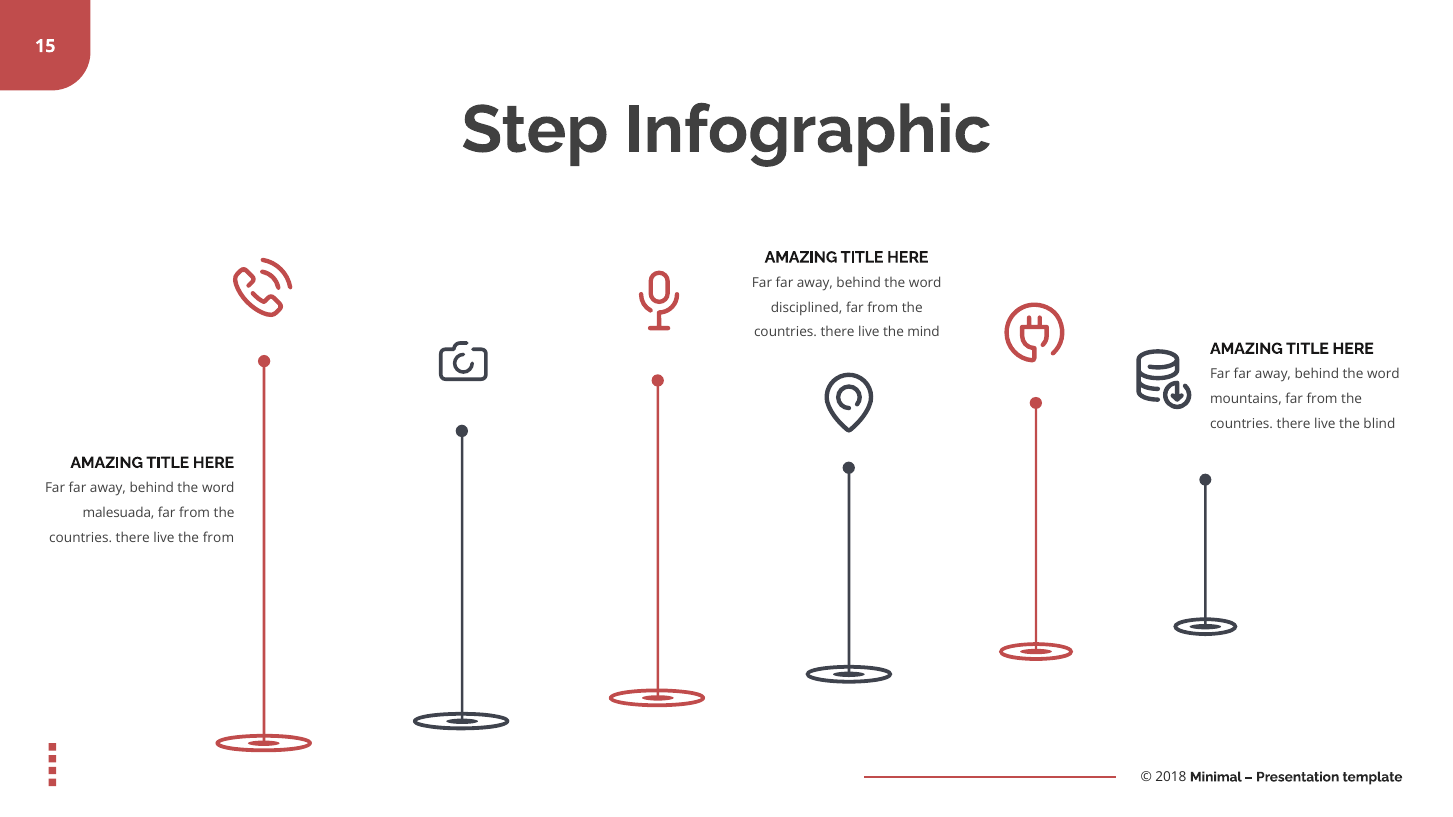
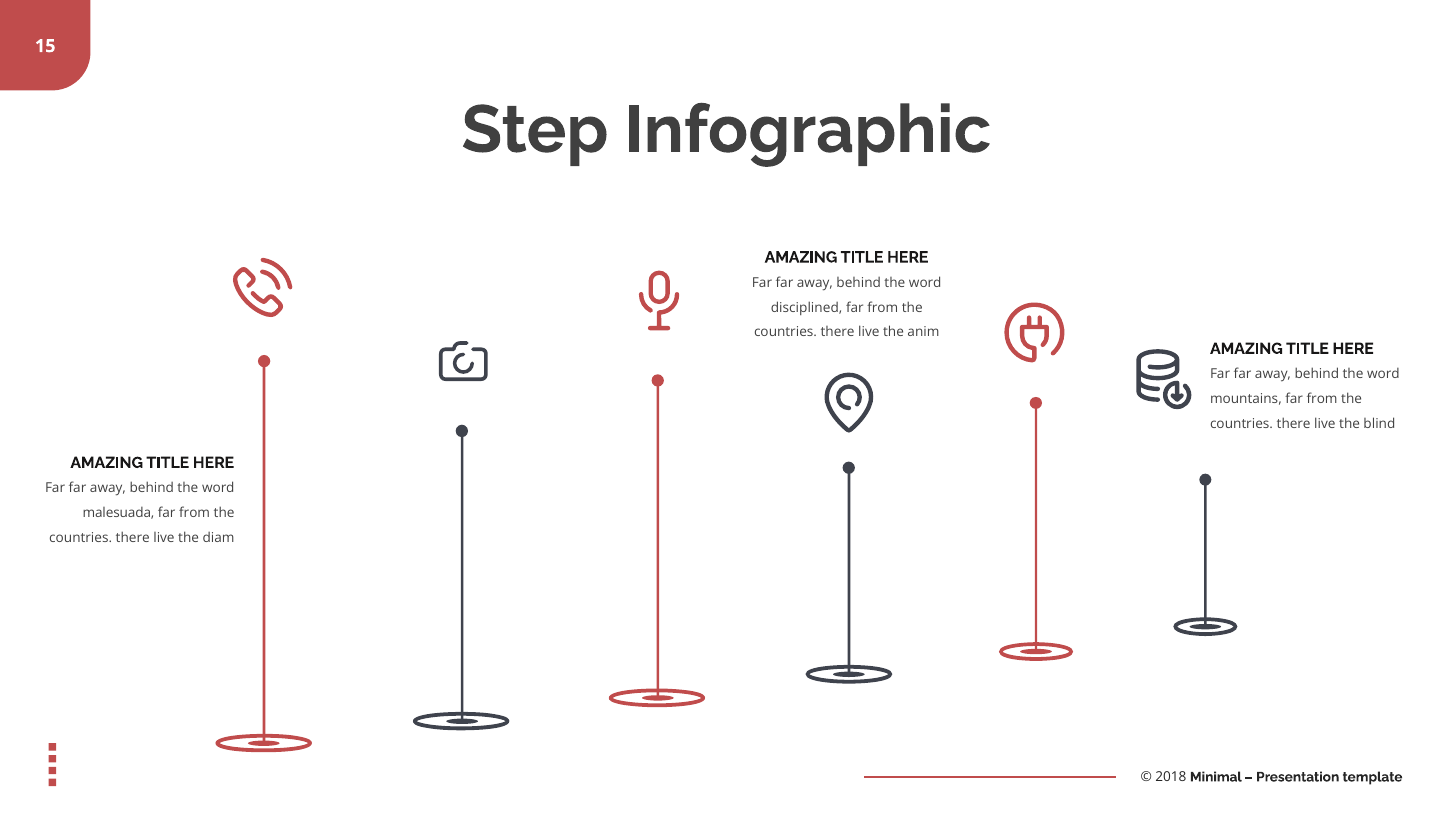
mind: mind -> anim (923, 332)
the from: from -> diam (219, 538)
